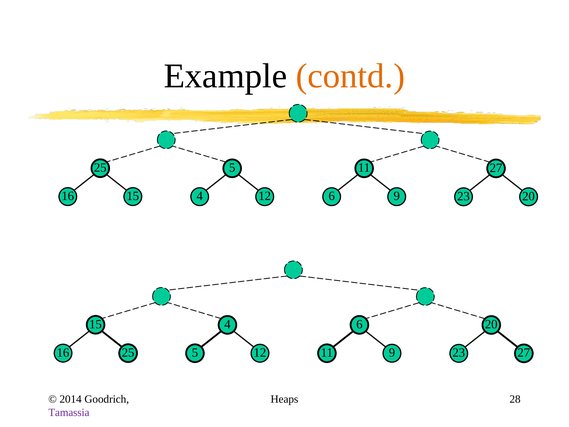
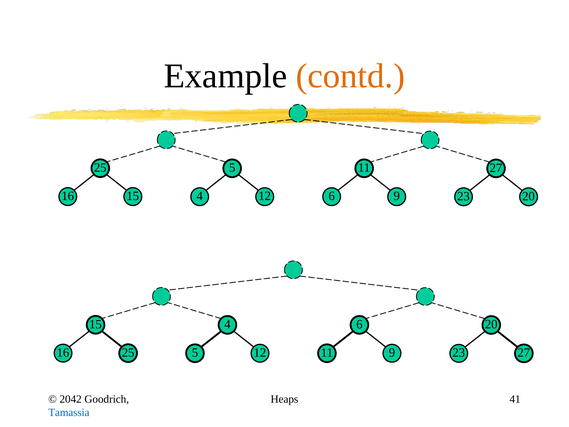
2014: 2014 -> 2042 (71, 399)
28: 28 -> 41 (515, 399)
Tamassia colour: purple -> blue (69, 412)
